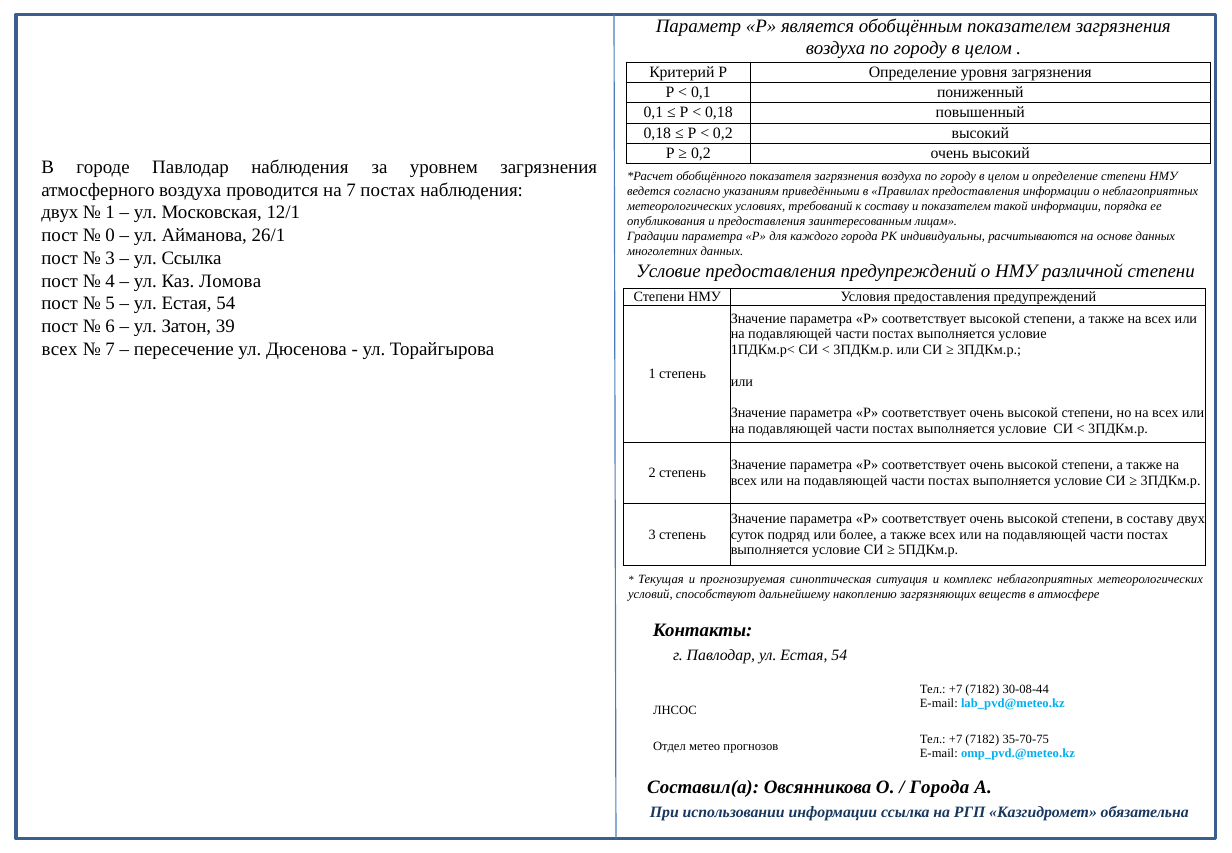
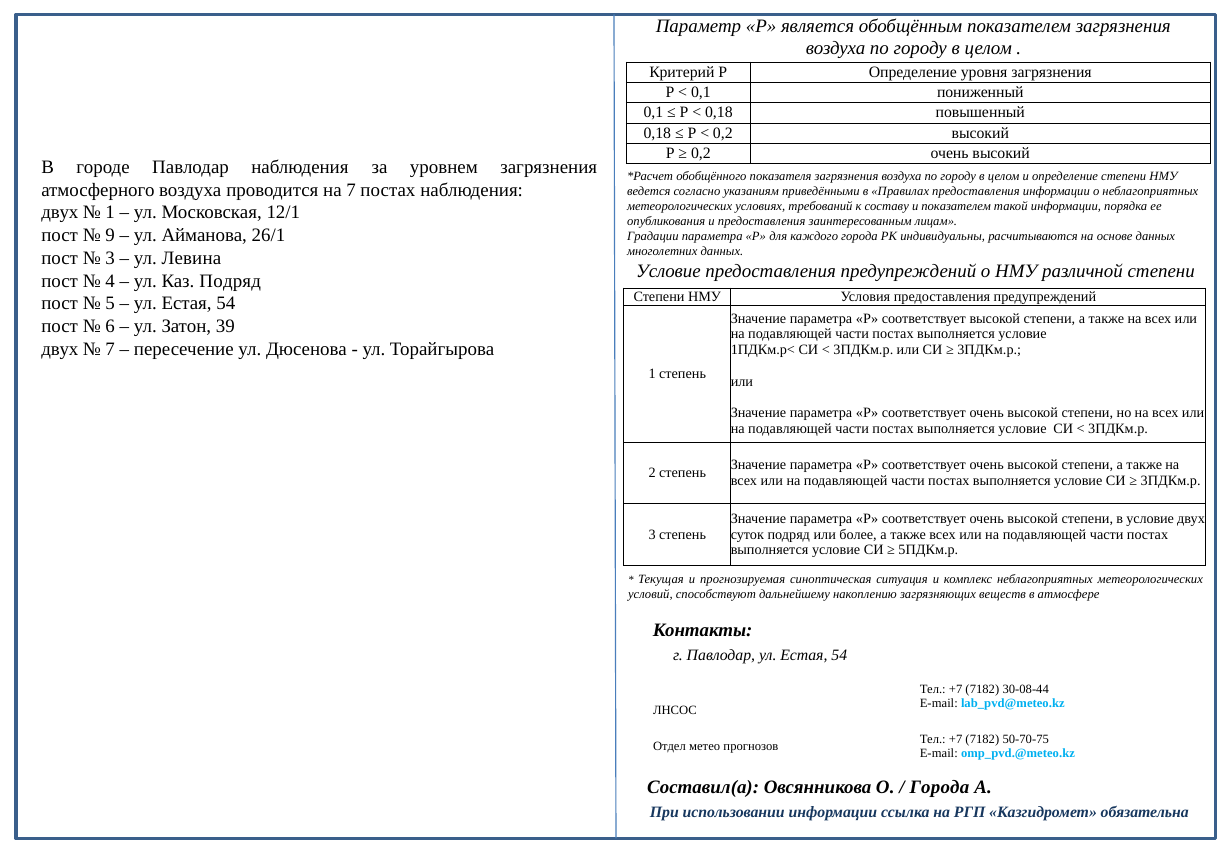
0: 0 -> 9 (110, 235)
ул Ссылка: Ссылка -> Левина (191, 258)
Каз Ломова: Ломова -> Подряд (230, 281)
всех: всех -> двух (60, 349)
в составу: составу -> условие (1150, 519)
35-70-75: 35-70-75 -> 50-70-75 (1026, 739)
